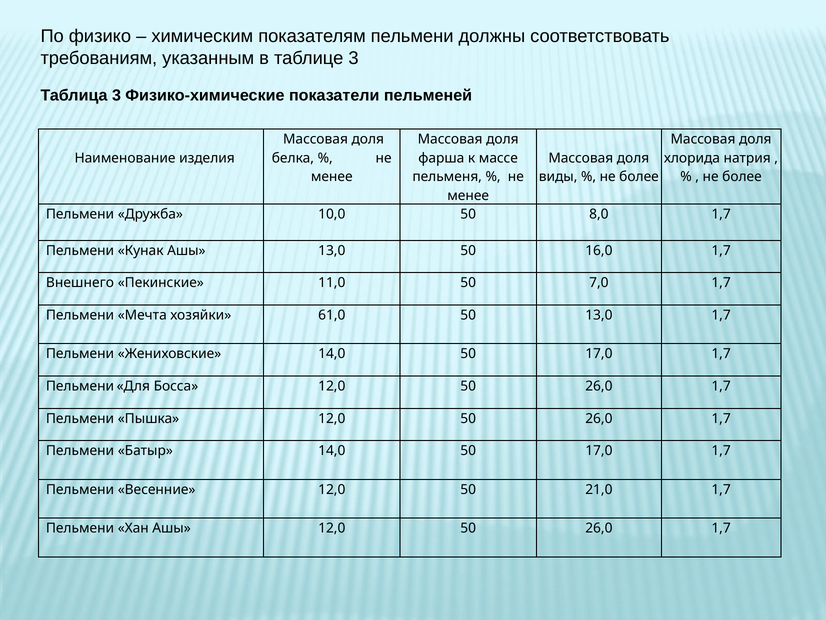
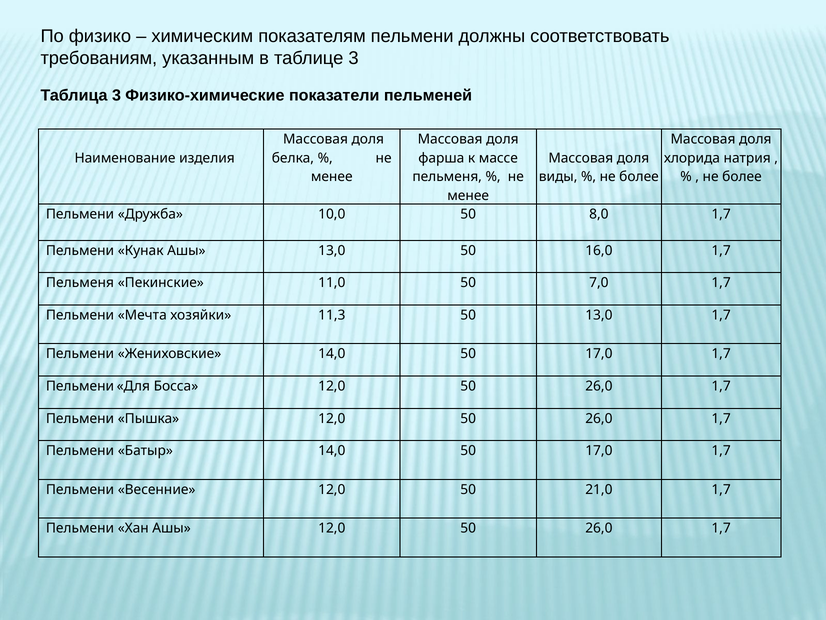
Внешнего: Внешнего -> Пельменя (80, 283)
61,0: 61,0 -> 11,3 (332, 315)
